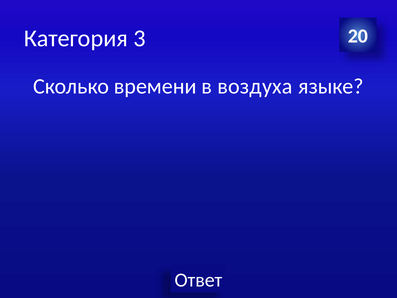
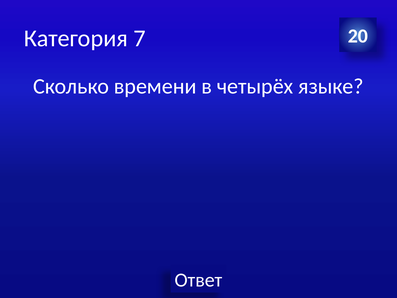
3: 3 -> 7 (140, 38)
воздуха: воздуха -> четырёх (255, 86)
